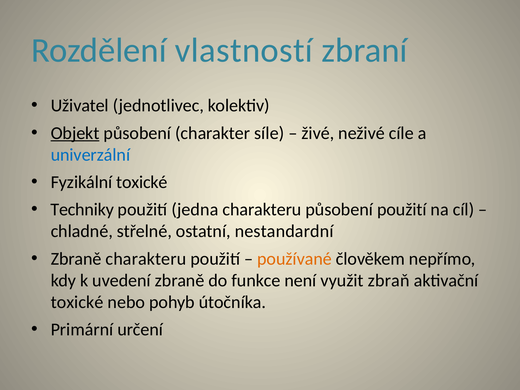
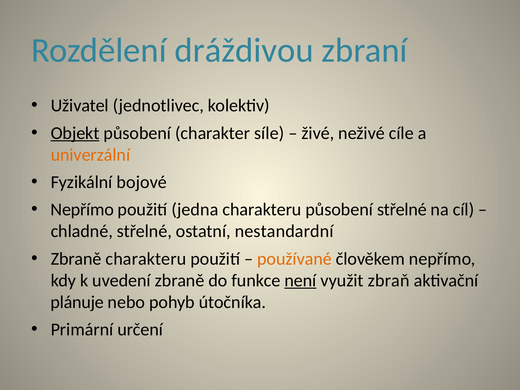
vlastností: vlastností -> dráždivou (244, 51)
univerzální colour: blue -> orange (90, 155)
Fyzikální toxické: toxické -> bojové (142, 182)
Techniky: Techniky -> Nepřímo (82, 210)
působení použití: použití -> střelné (402, 210)
není underline: none -> present (300, 280)
toxické: toxické -> plánuje (77, 302)
